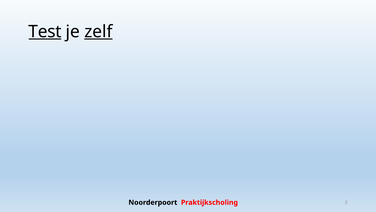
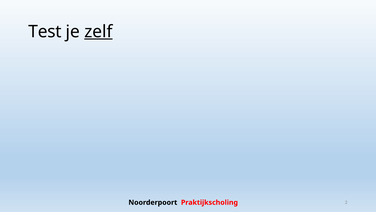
Test underline: present -> none (45, 32)
